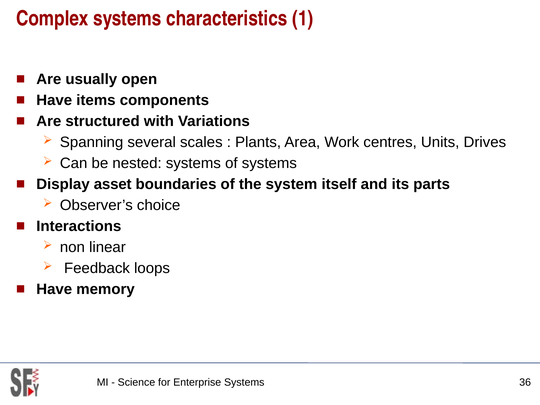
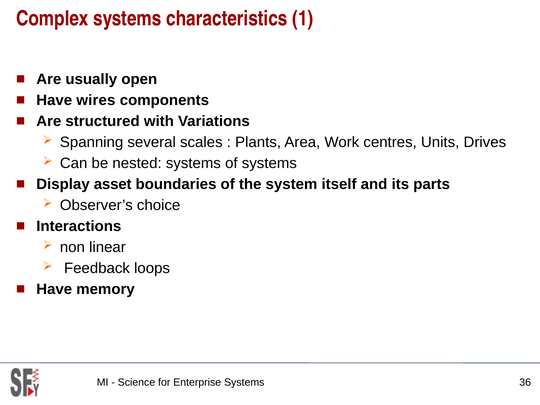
items: items -> wires (96, 100)
